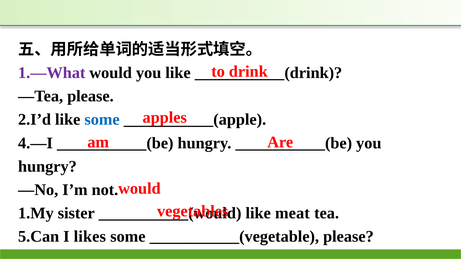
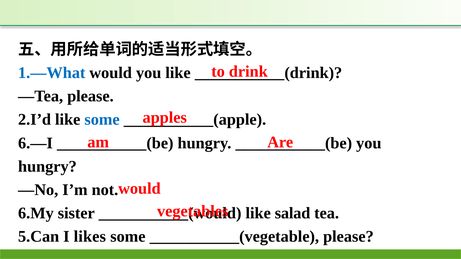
1.—What colour: purple -> blue (52, 73)
4.—I: 4.—I -> 6.—I (35, 143)
1.My: 1.My -> 6.My (36, 213)
meat: meat -> salad (293, 213)
